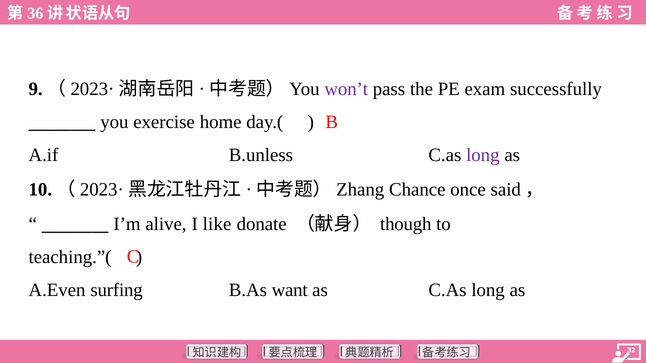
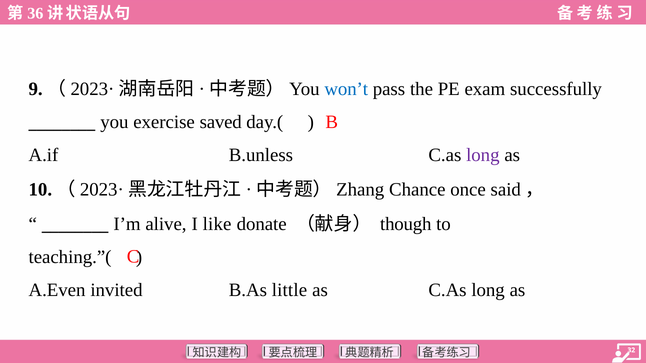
won’t colour: purple -> blue (346, 89)
home: home -> saved (221, 122)
surfing: surfing -> invited (116, 290)
want: want -> little (289, 290)
